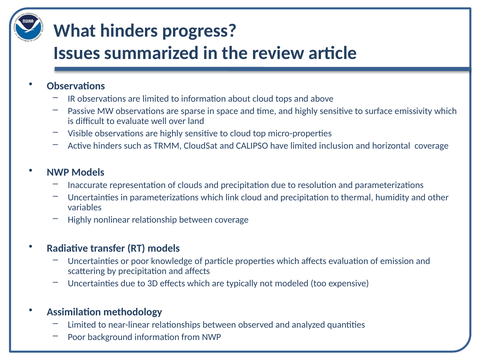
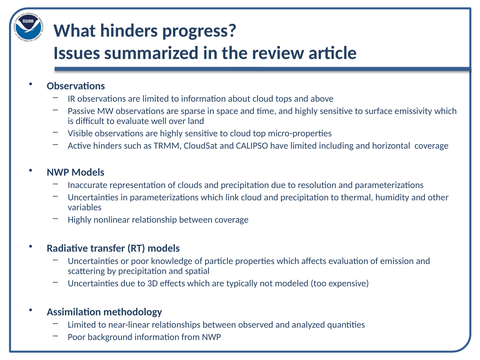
inclusion: inclusion -> including (336, 146)
and affects: affects -> spatial (197, 271)
